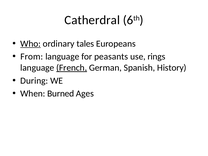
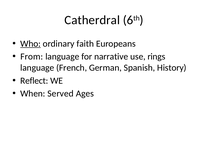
tales: tales -> faith (85, 44)
peasants: peasants -> narrative (111, 57)
French underline: present -> none (72, 68)
During: During -> Reflect (34, 81)
Burned: Burned -> Served (61, 94)
